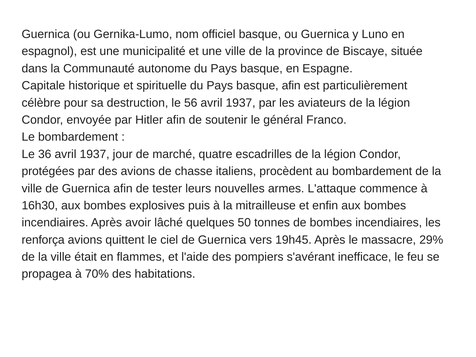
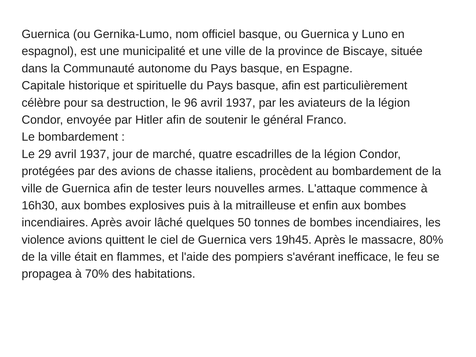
56: 56 -> 96 (191, 103)
36: 36 -> 29 (45, 154)
renforça: renforça -> violence (43, 240)
29%: 29% -> 80% (431, 240)
